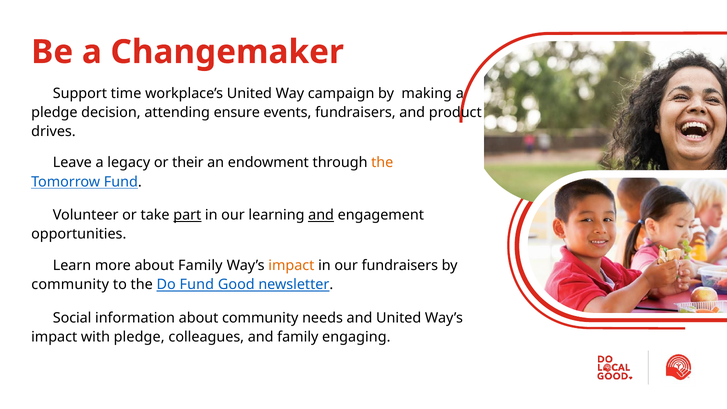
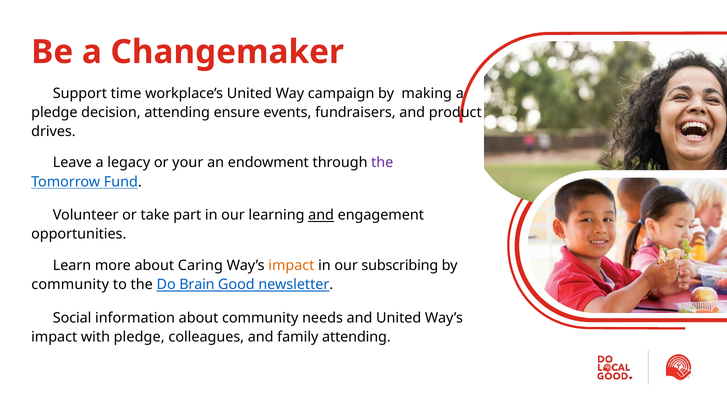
their: their -> your (188, 163)
the colour: orange -> purple (382, 163)
part underline: present -> none (187, 215)
about Family: Family -> Caring (200, 265)
our fundraisers: fundraisers -> subscribing (400, 265)
Do Fund: Fund -> Brain (197, 284)
family engaging: engaging -> attending (356, 337)
